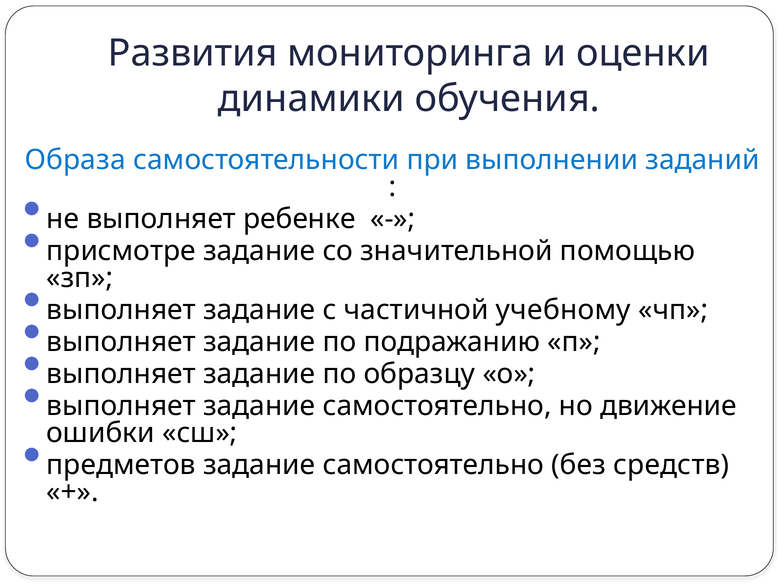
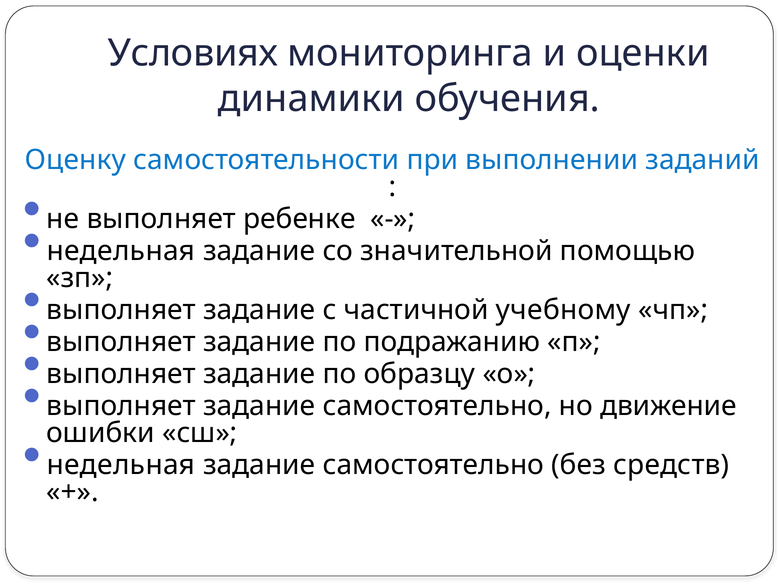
Развития: Развития -> Условиях (193, 53)
Образа: Образа -> Оценку (75, 160)
присмотре: присмотре -> недельная (121, 251)
предметов: предметов -> недельная (121, 465)
